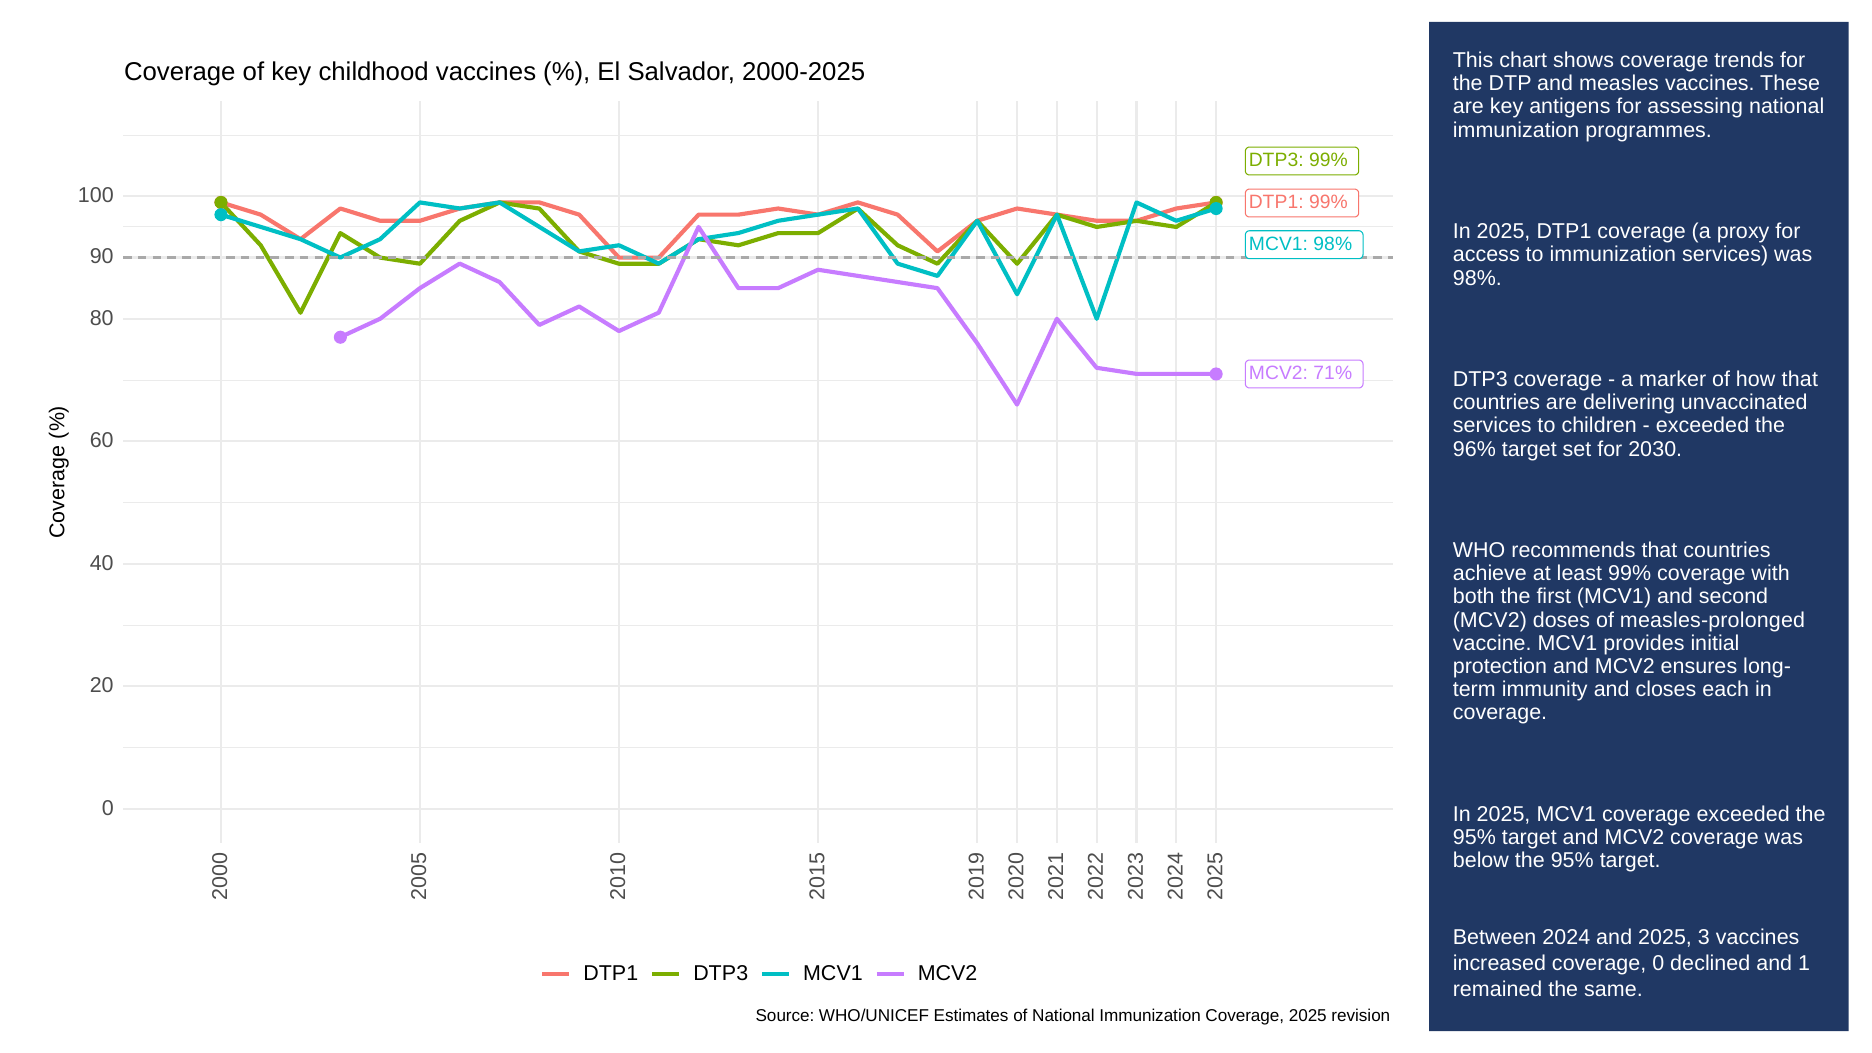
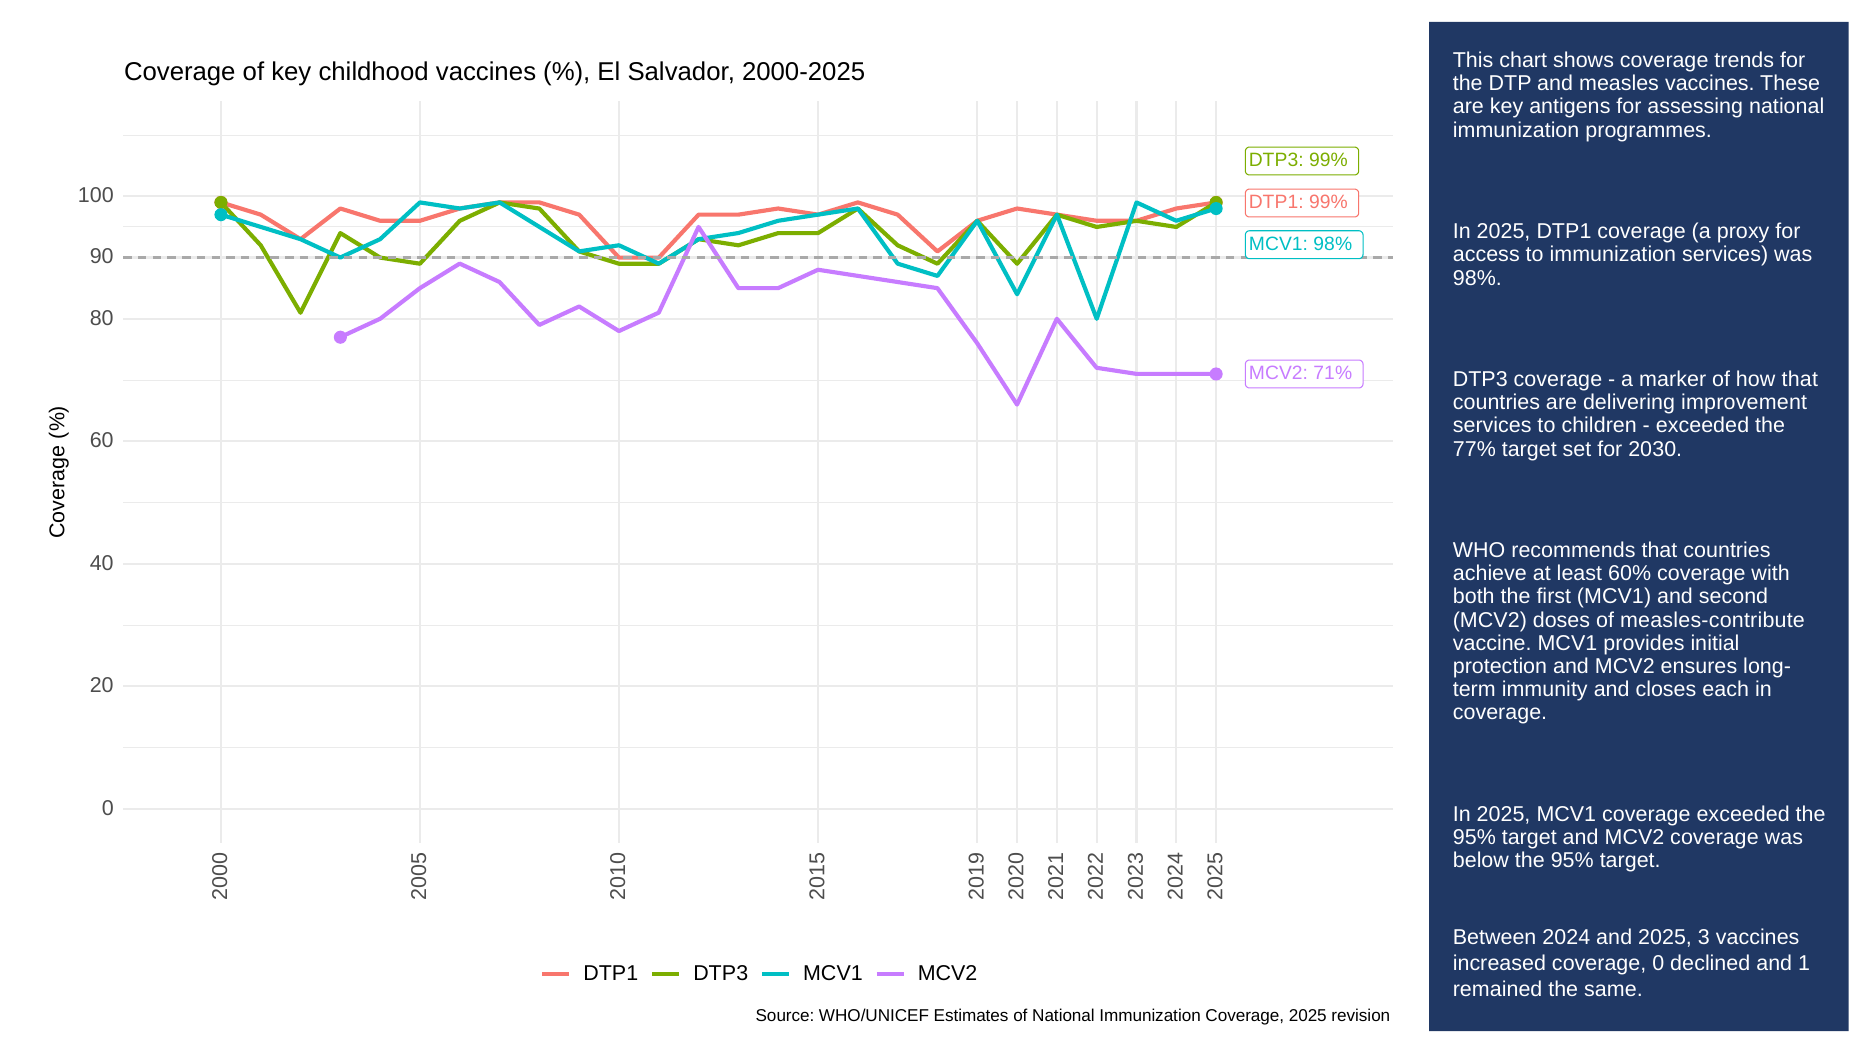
unvaccinated: unvaccinated -> improvement (1744, 403)
96%: 96% -> 77% (1474, 449)
least 99%: 99% -> 60% (1630, 574)
measles-prolonged: measles-prolonged -> measles-contribute (1713, 620)
